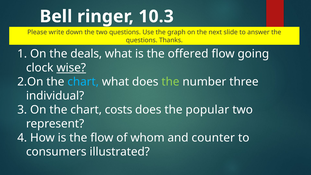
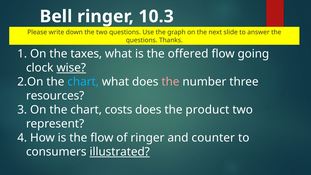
deals: deals -> taxes (86, 54)
the colour: light green -> pink (170, 82)
individual: individual -> resources (55, 96)
popular: popular -> product (207, 110)
of whom: whom -> ringer (147, 138)
illustrated underline: none -> present (120, 152)
